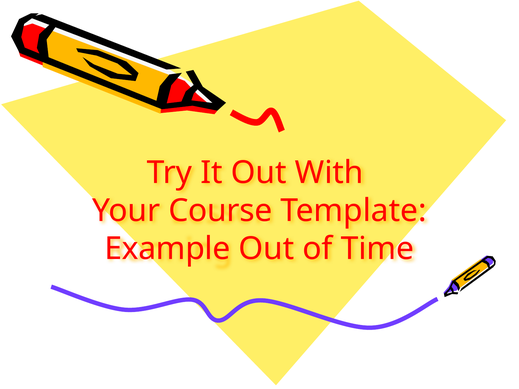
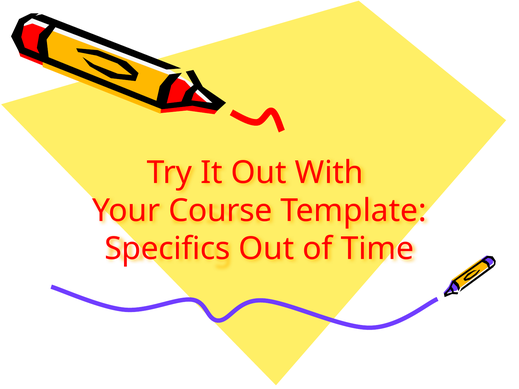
Example: Example -> Specifics (167, 249)
